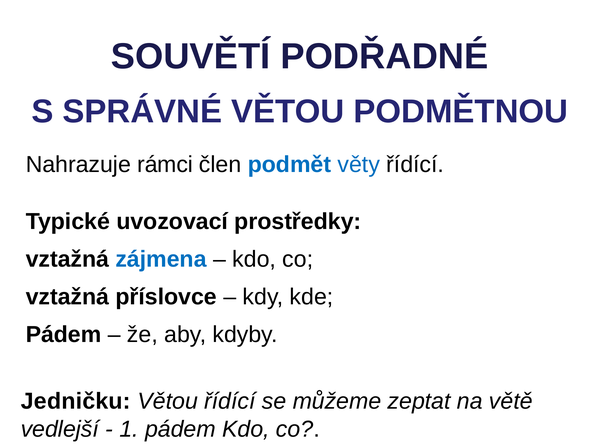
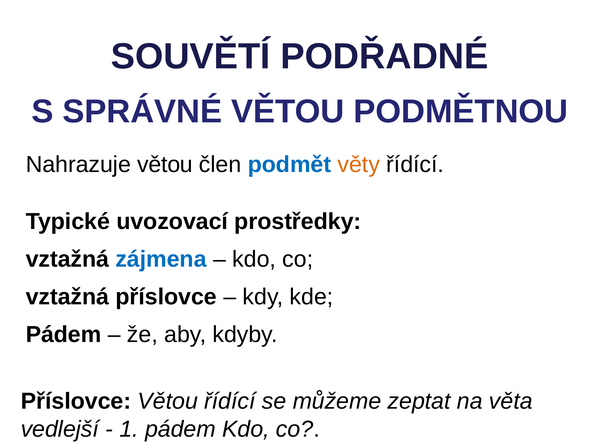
Nahrazuje rámci: rámci -> větou (165, 164)
věty colour: blue -> orange (359, 164)
Jedničku: Jedničku -> Příslovce (76, 402)
větě: větě -> věta (511, 402)
